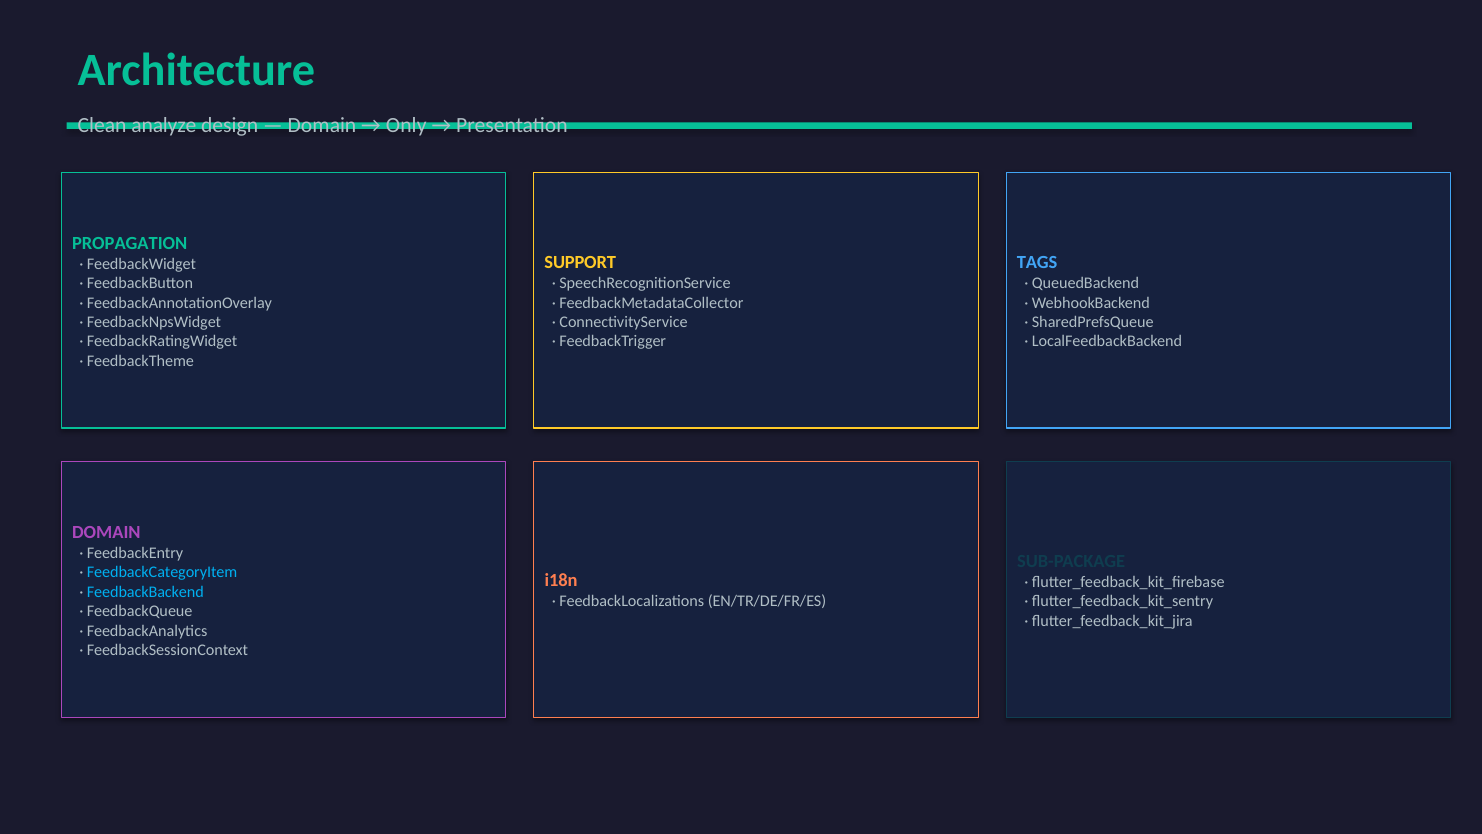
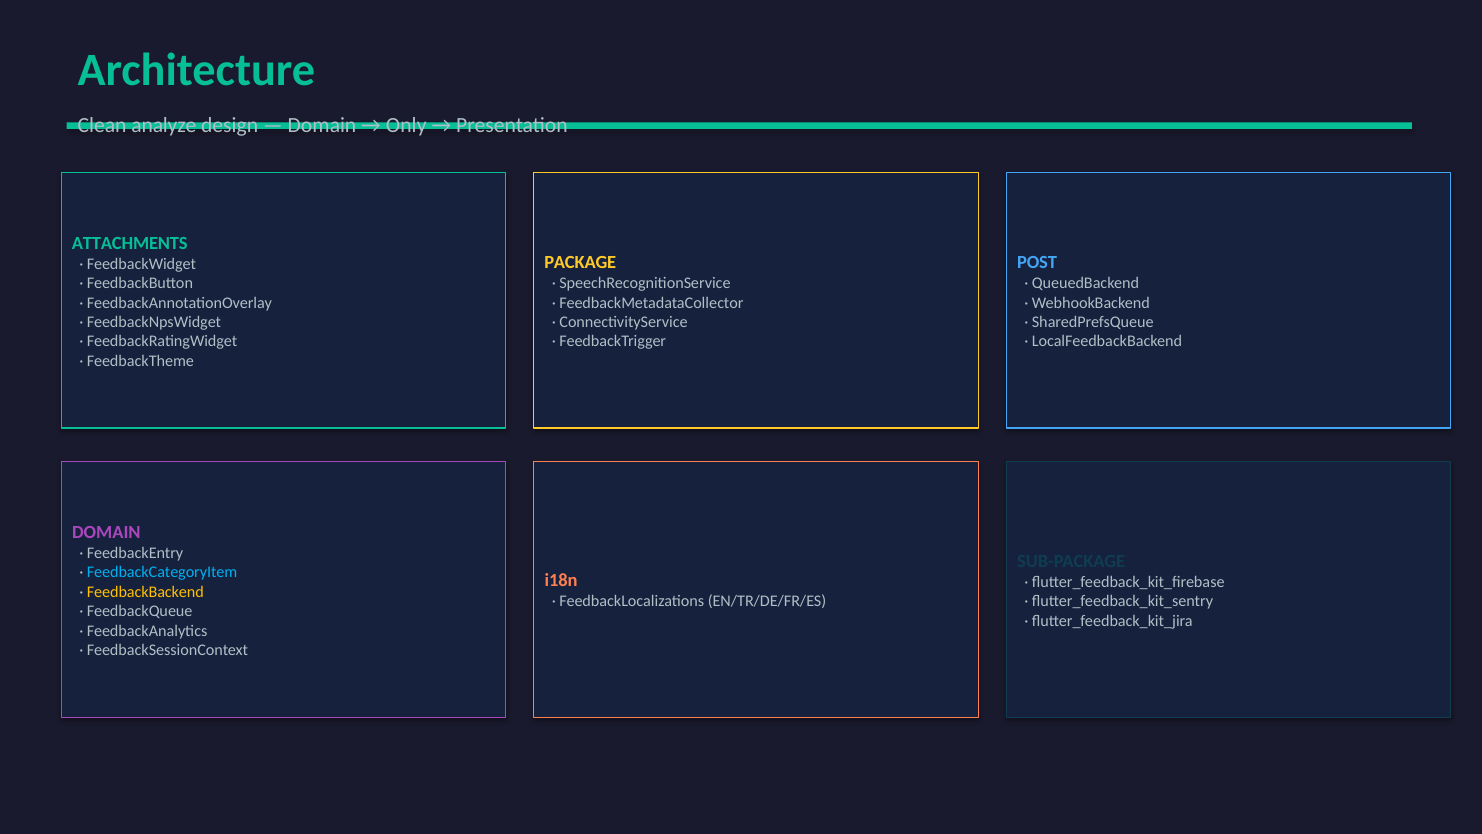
PROPAGATION: PROPAGATION -> ATTACHMENTS (130, 243)
SUPPORT: SUPPORT -> PACKAGE (580, 263)
TAGS: TAGS -> POST (1037, 263)
FeedbackBackend colour: light blue -> yellow (145, 592)
